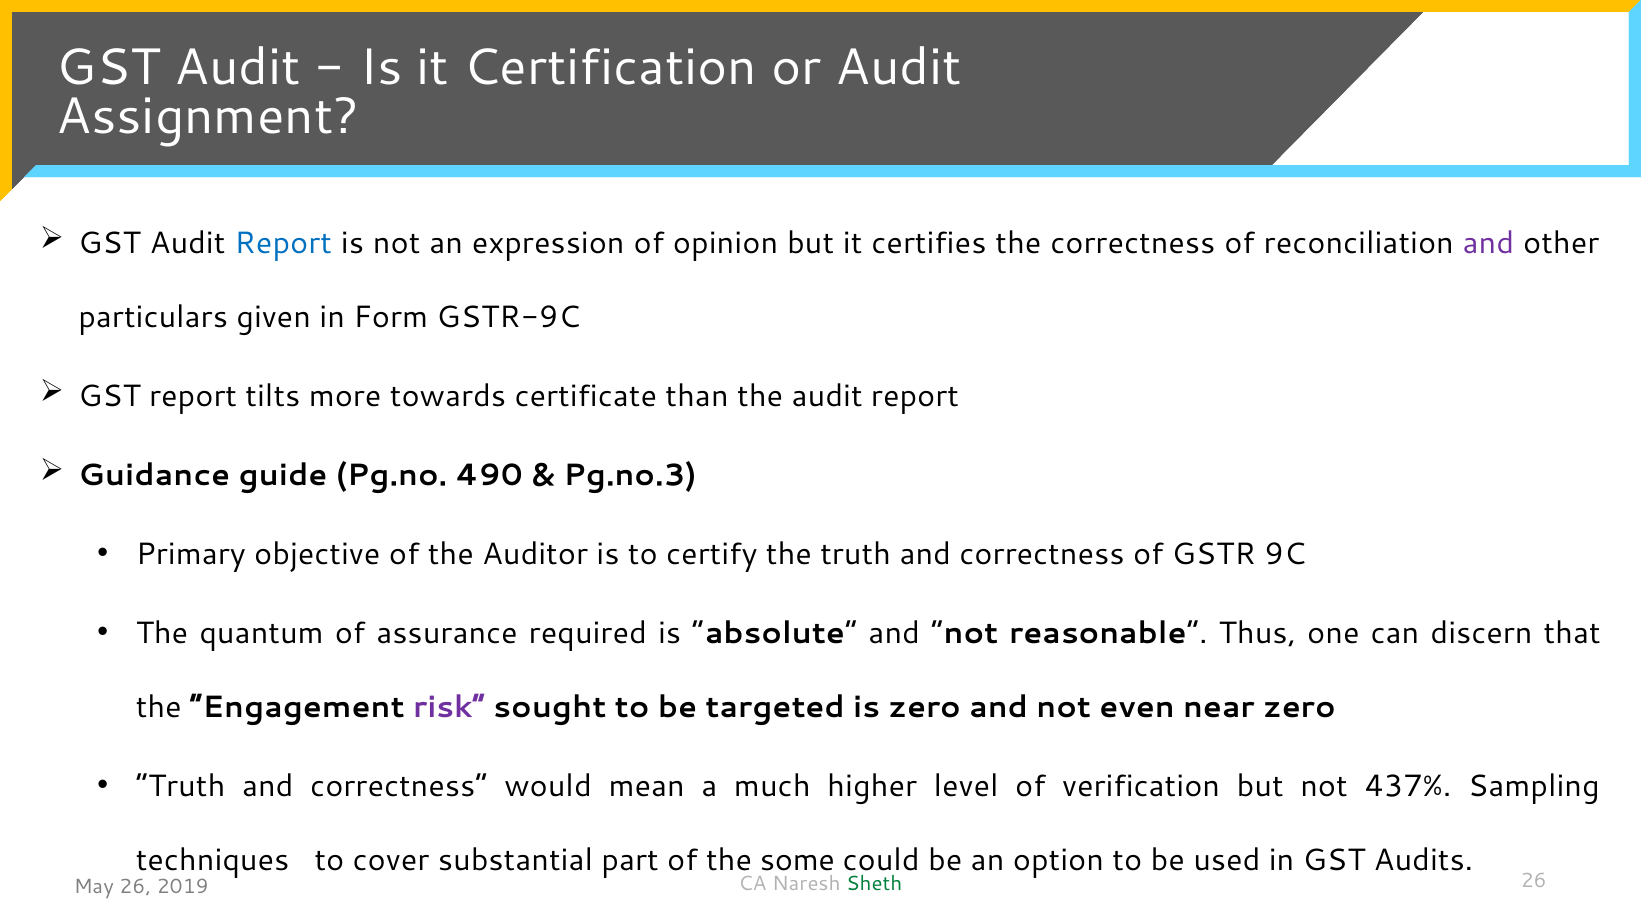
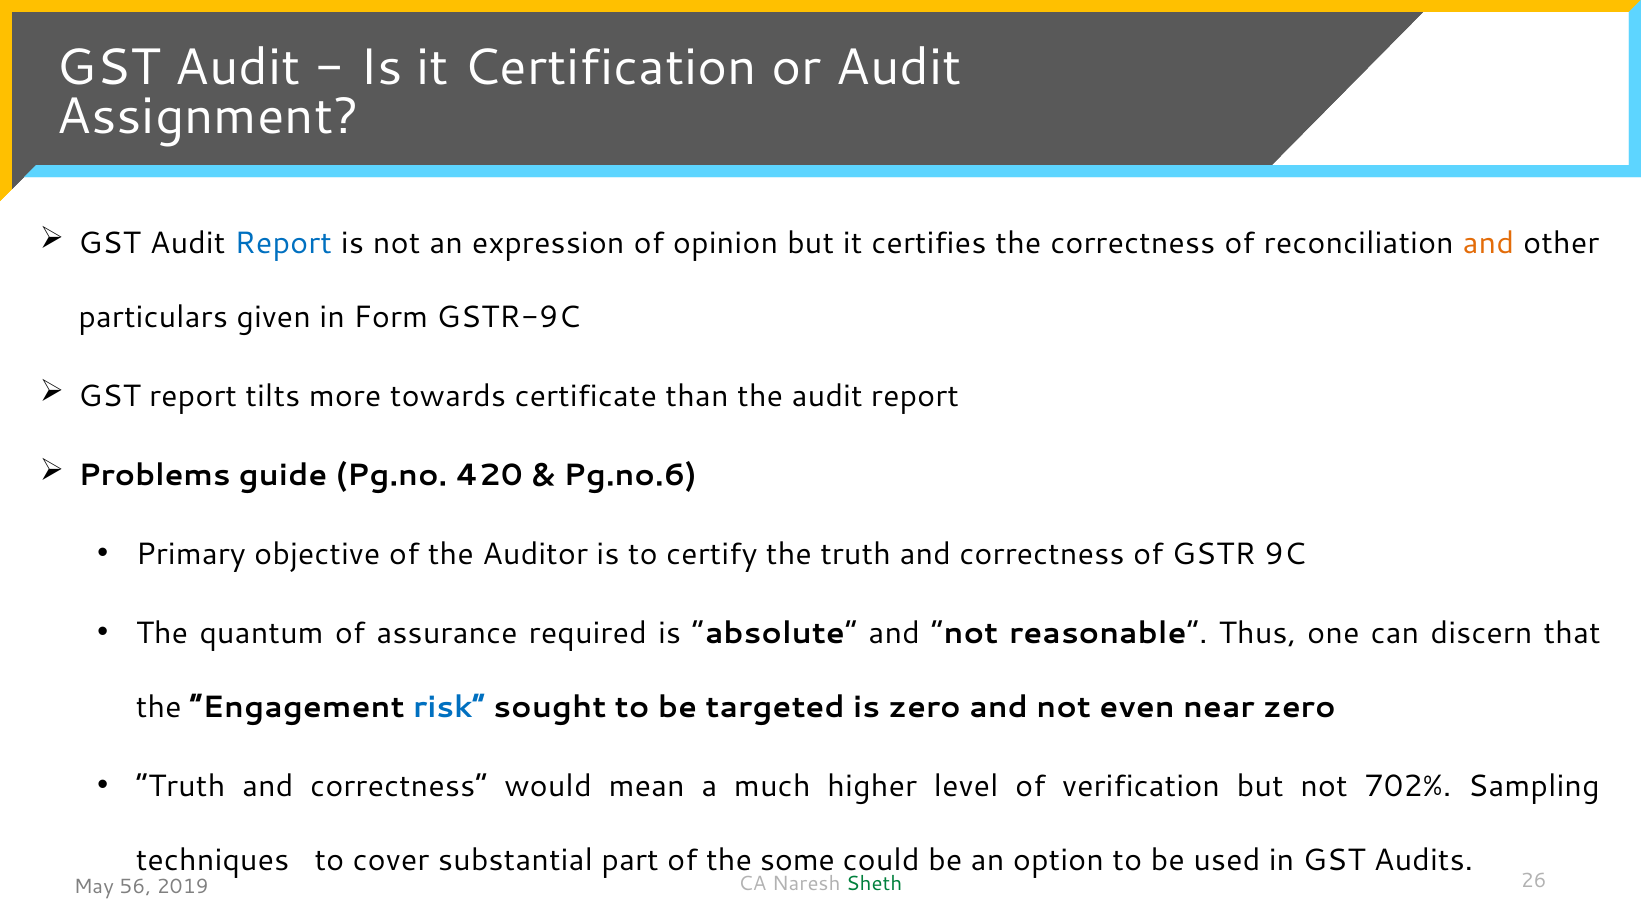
and colour: purple -> orange (1488, 244)
Guidance: Guidance -> Problems (154, 475)
490: 490 -> 420 (489, 475)
Pg.no.3: Pg.no.3 -> Pg.no.6 (630, 475)
risk colour: purple -> blue (449, 707)
437%: 437% -> 702% (1408, 786)
May 26: 26 -> 56 (135, 886)
